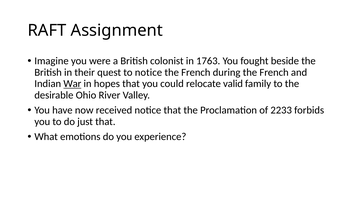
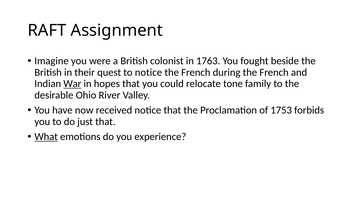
valid: valid -> tone (233, 84)
2233: 2233 -> 1753 (281, 111)
What underline: none -> present (46, 137)
